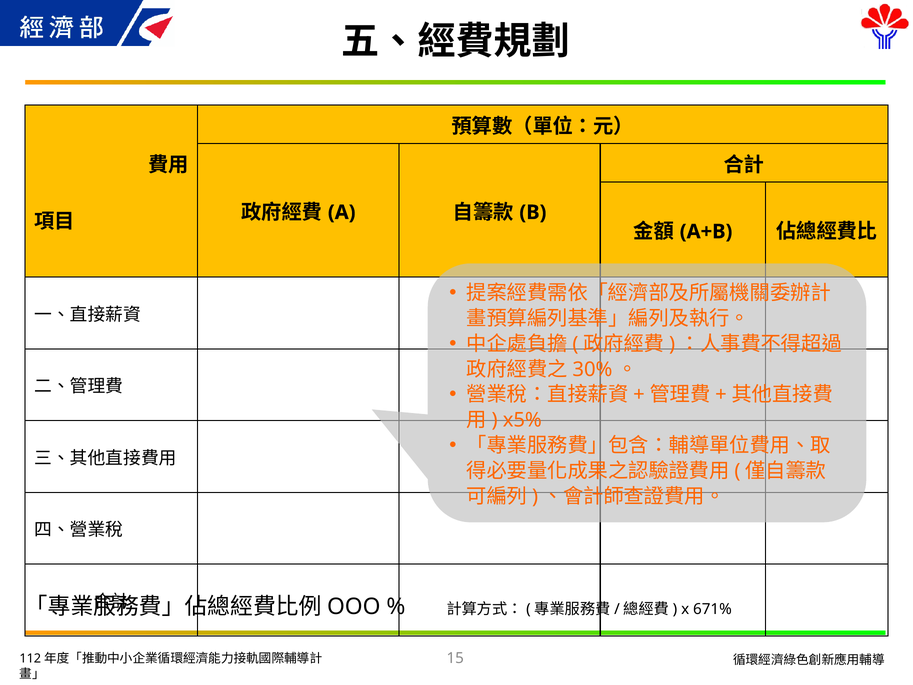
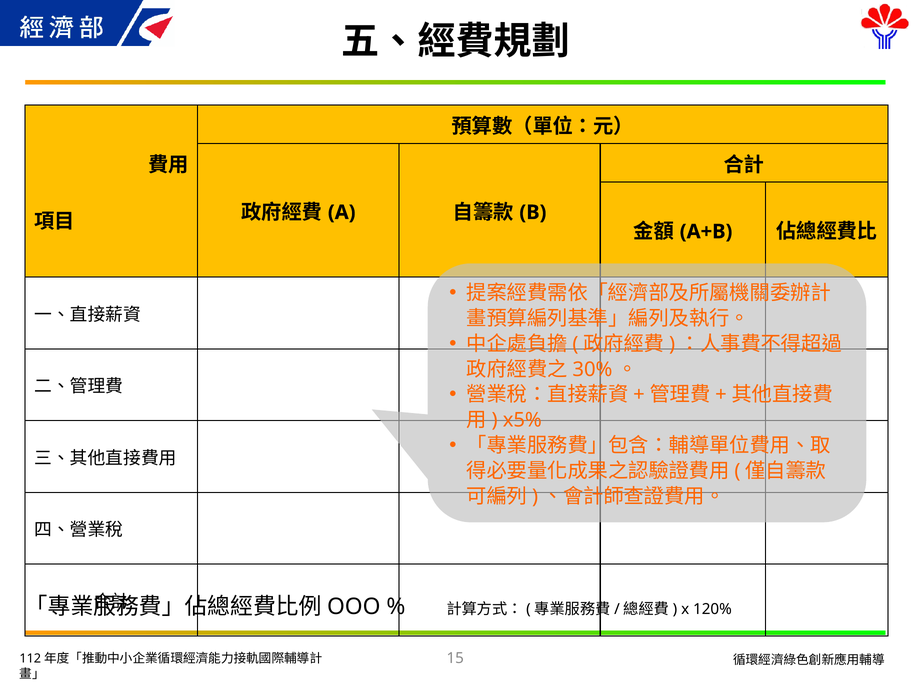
671%: 671% -> 120% (712, 609)
